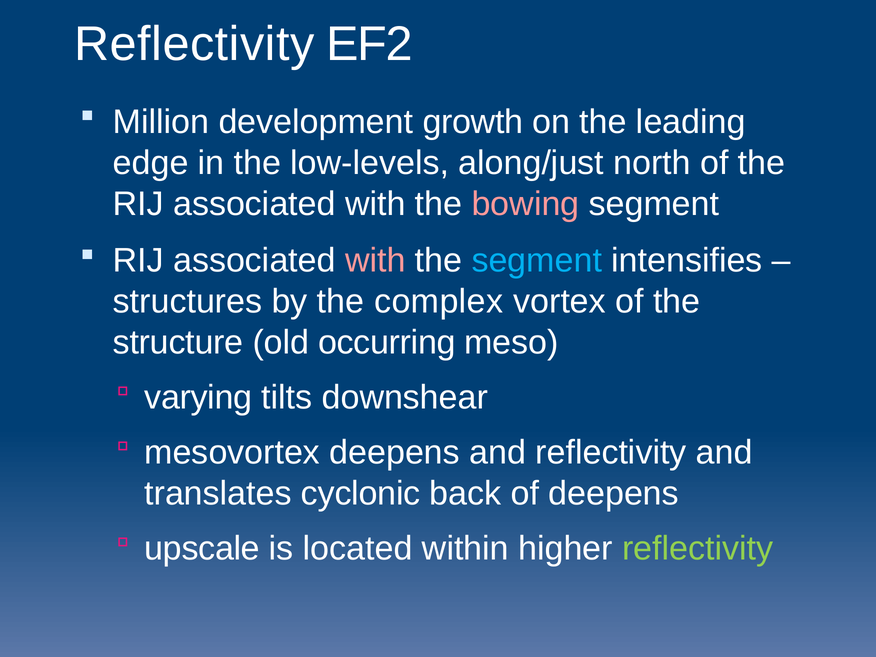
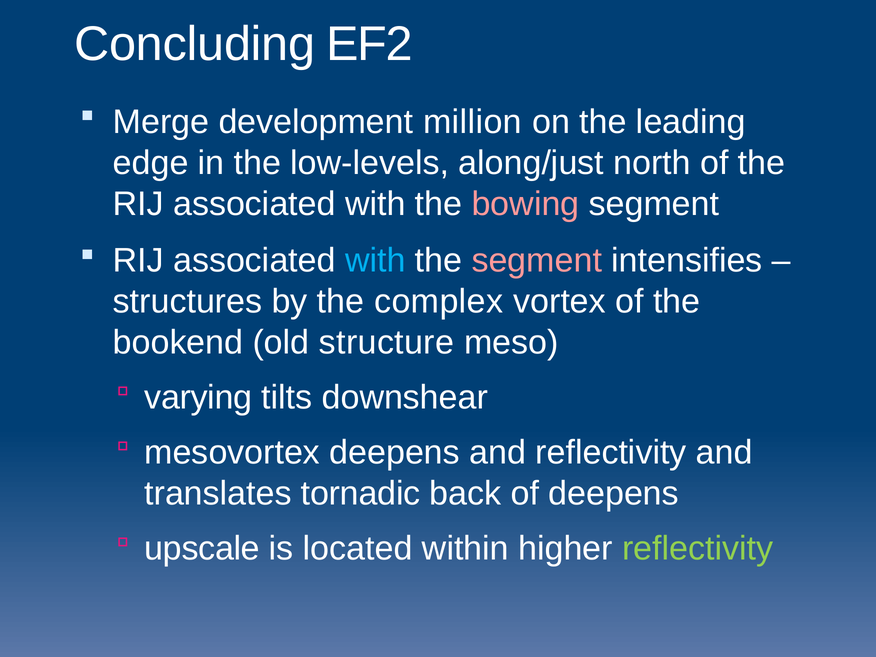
Reflectivity: Reflectivity -> Concluding (195, 44)
Million: Million -> Merge (161, 122)
growth: growth -> million (472, 122)
with colour: pink -> light blue (375, 261)
segment colour: light blue -> pink (537, 261)
structure: structure -> bookend (178, 342)
occurring: occurring -> structure (387, 342)
cyclonic: cyclonic -> tornadic (361, 493)
